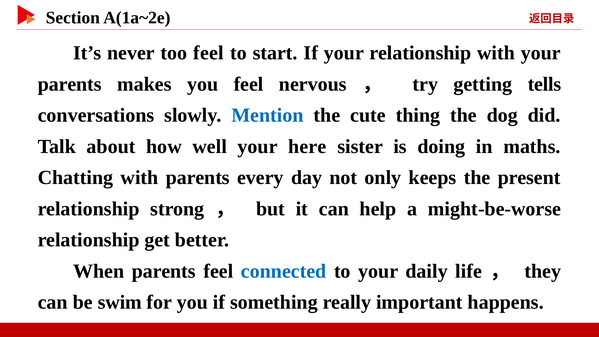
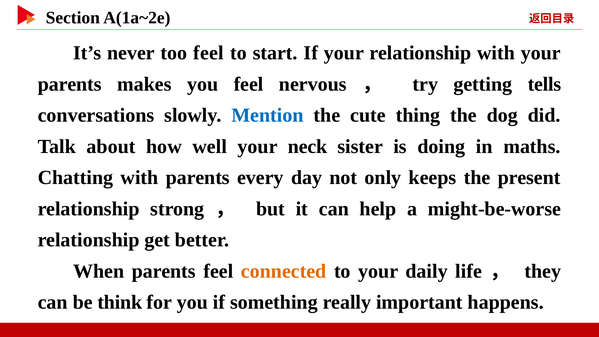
here: here -> neck (308, 146)
connected colour: blue -> orange (284, 271)
swim: swim -> think (120, 302)
